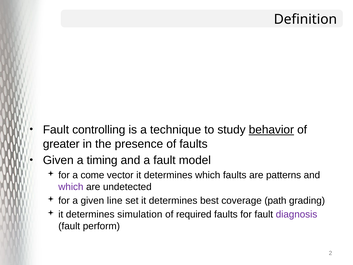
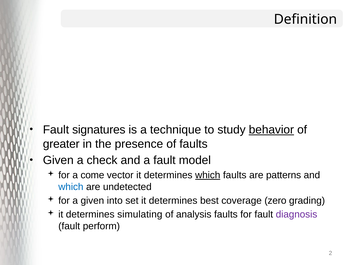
controlling: controlling -> signatures (99, 130)
timing: timing -> check (102, 160)
which underline: none -> present (208, 175)
which colour: purple -> blue (71, 187)
line: line -> into (115, 200)
path: path -> zero (275, 200)
simulation: simulation -> simulating (140, 214)
required: required -> analysis (194, 214)
